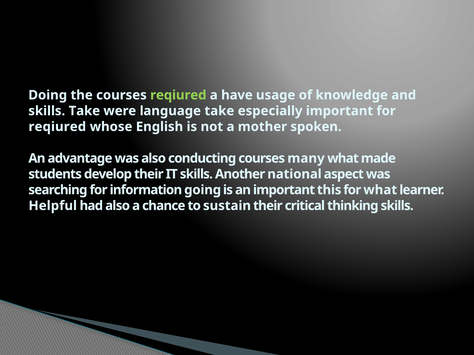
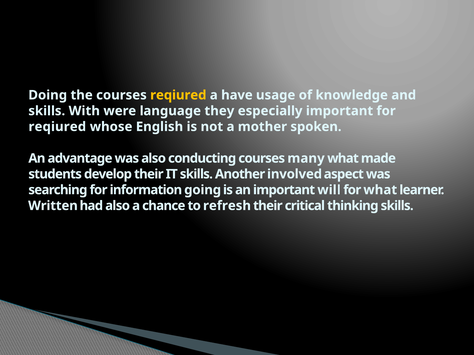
reqiured colour: light green -> yellow (178, 95)
skills Take: Take -> With (84, 111)
language take: take -> they (219, 111)
national: national -> involved (295, 174)
this: this -> will (329, 190)
Helpful: Helpful -> Written (53, 206)
sustain: sustain -> refresh (227, 206)
